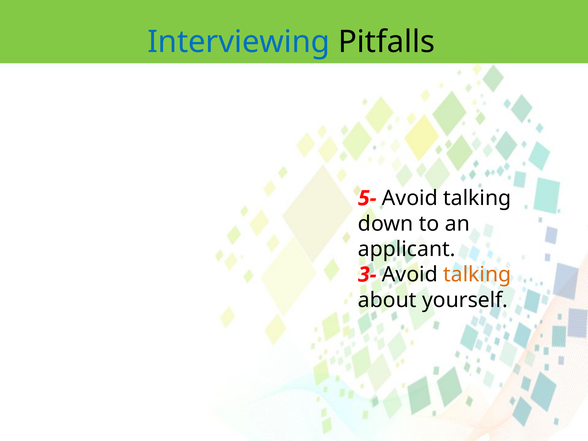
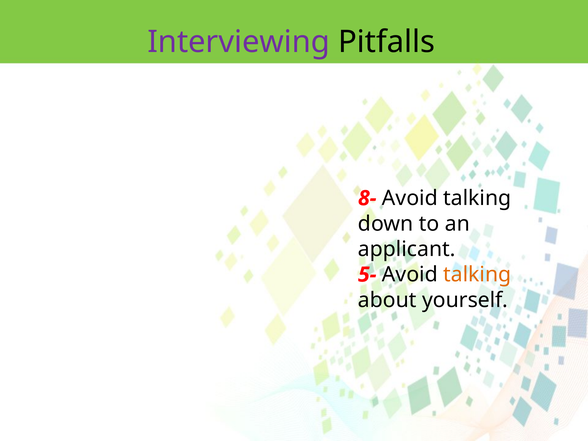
Interviewing colour: blue -> purple (239, 42)
5-: 5- -> 8- (367, 198)
3-: 3- -> 5- (367, 275)
